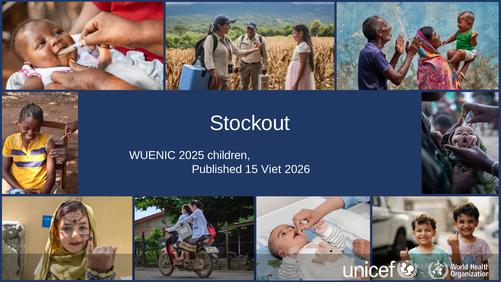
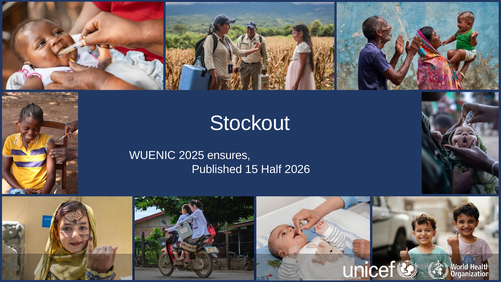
children: children -> ensures (229, 155)
Viet: Viet -> Half (271, 169)
